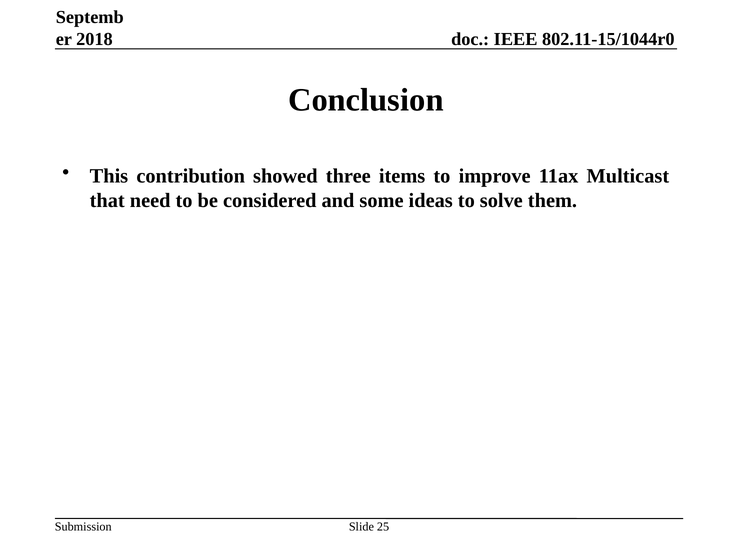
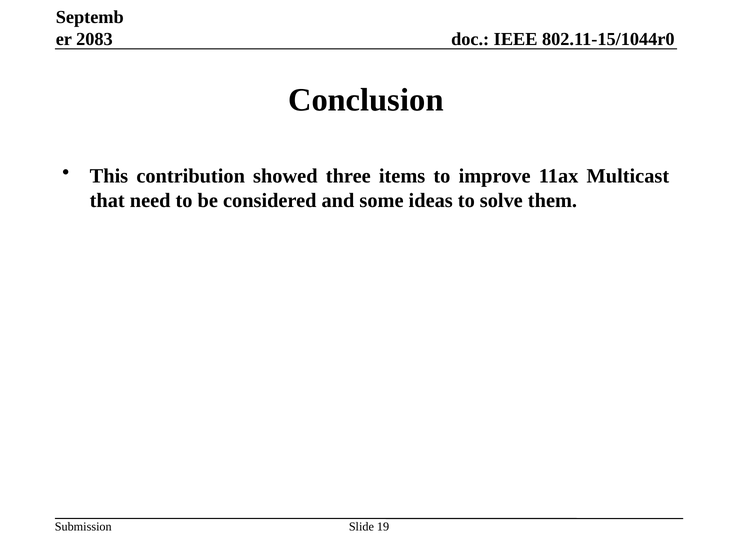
2018: 2018 -> 2083 (94, 39)
25: 25 -> 19 (383, 527)
